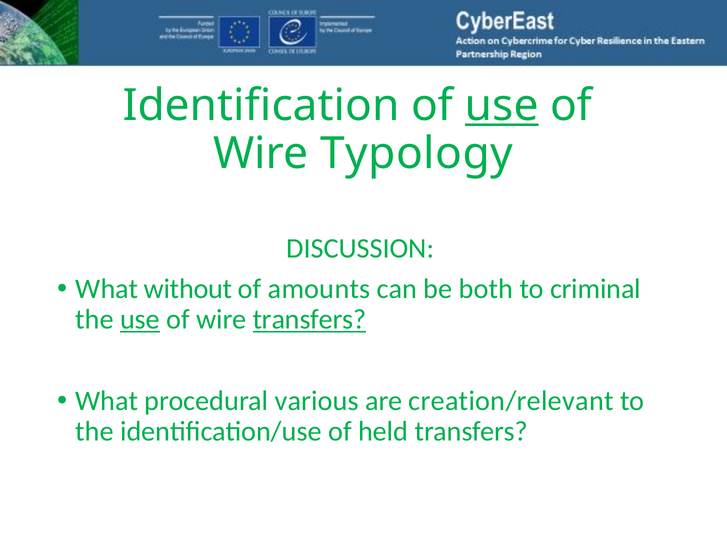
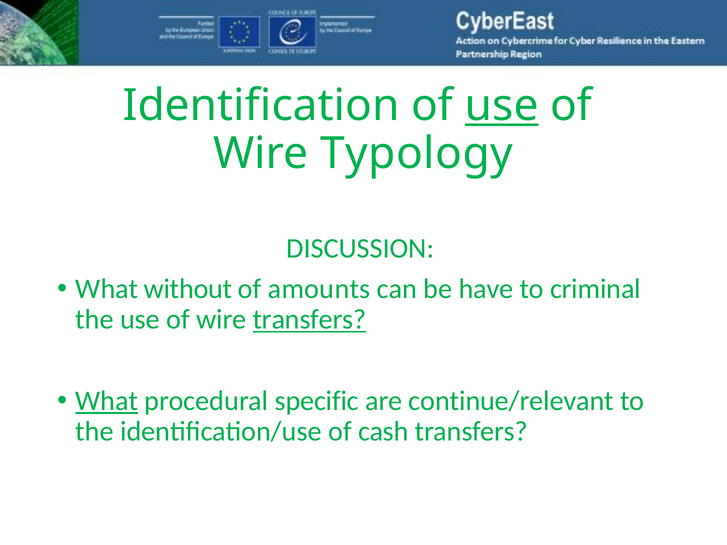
both: both -> have (486, 289)
use underline: present -> none (140, 320)
What underline: none -> present (107, 401)
various: various -> specific (317, 401)
creation/relevant: creation/relevant -> continue/relevant (511, 401)
held: held -> cash (383, 432)
